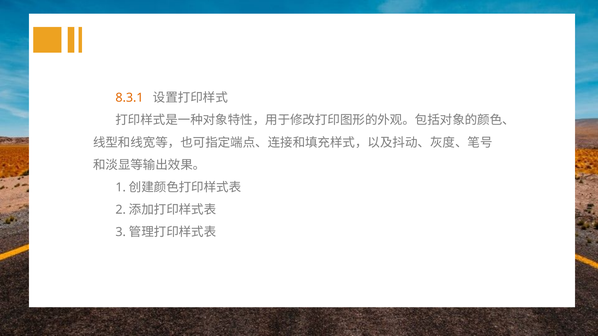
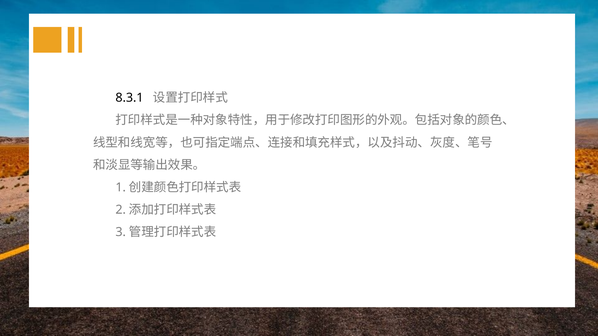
8.3.1 colour: orange -> black (129, 98)
